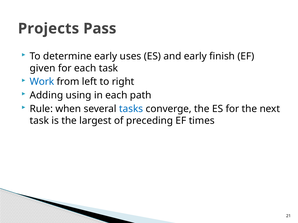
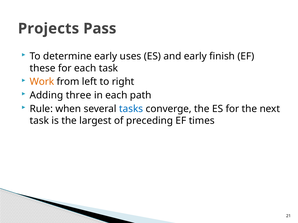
given: given -> these (43, 68)
Work colour: blue -> orange (42, 82)
using: using -> three (79, 95)
